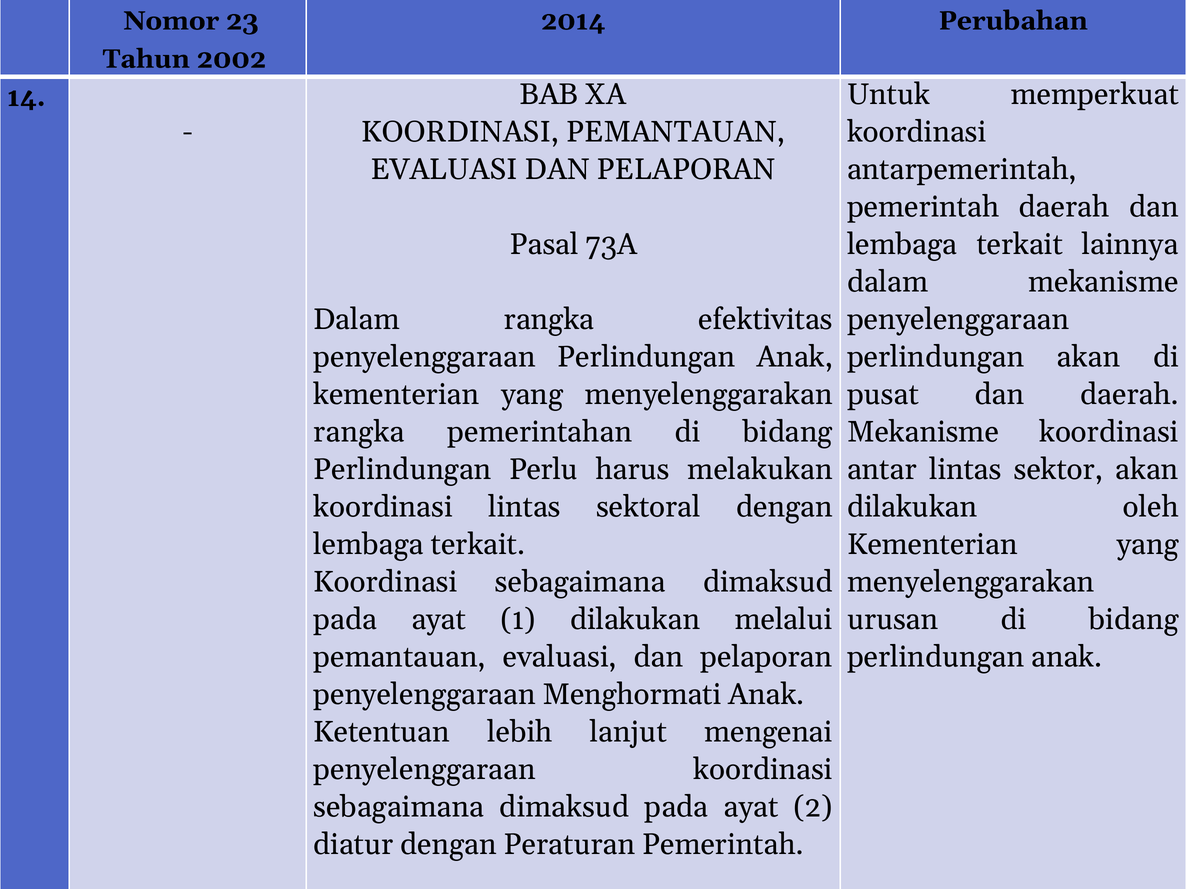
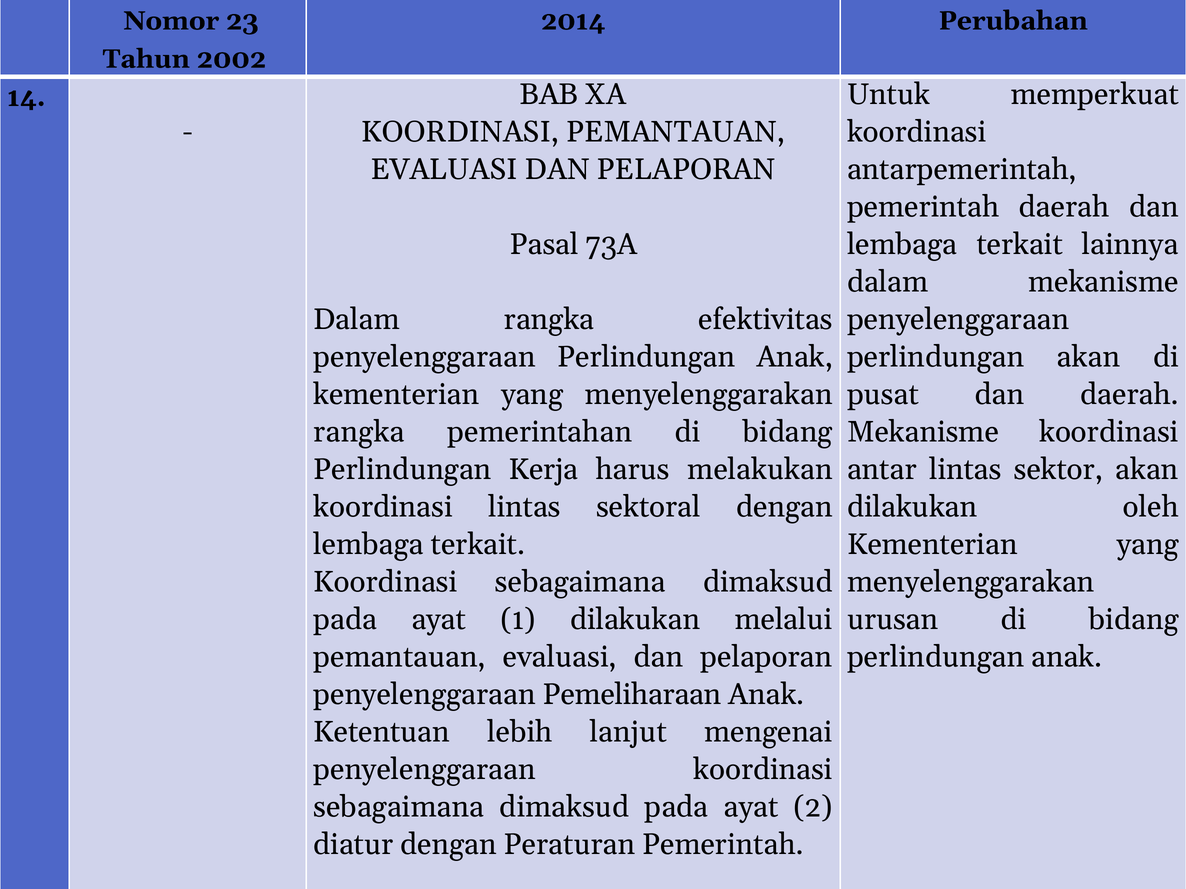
Perlu: Perlu -> Kerja (544, 470)
Menghormati: Menghormati -> Pemeliharaan (632, 695)
